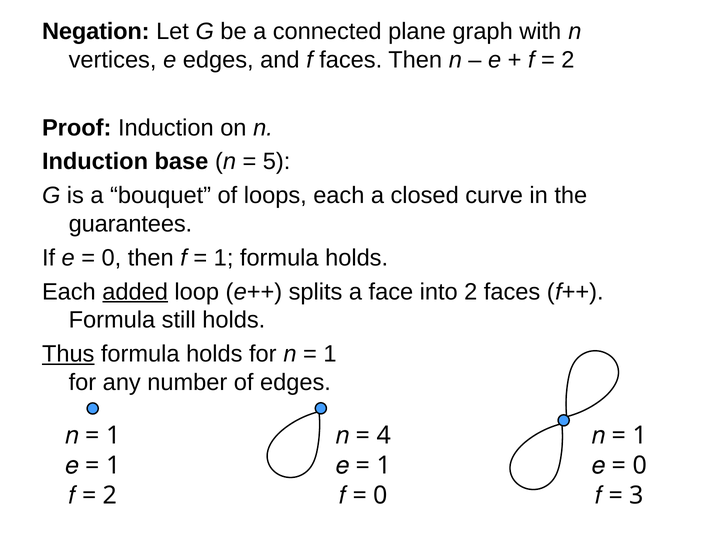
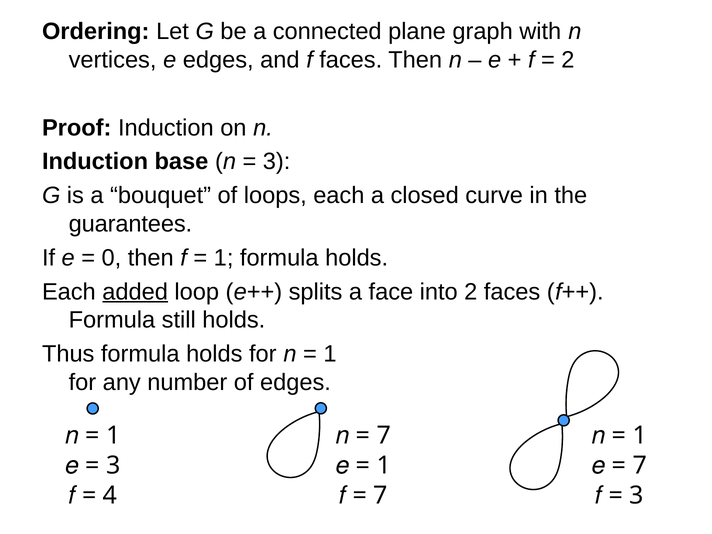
Negation: Negation -> Ordering (96, 32)
5: 5 -> 3 (277, 162)
Thus underline: present -> none (68, 354)
4: 4 -> 7 (384, 436)
1: 1 -> 3 (113, 466)
0: 0 -> 7 (640, 466)
2: 2 -> 4 (110, 496)
0: 0 -> 7 (381, 496)
